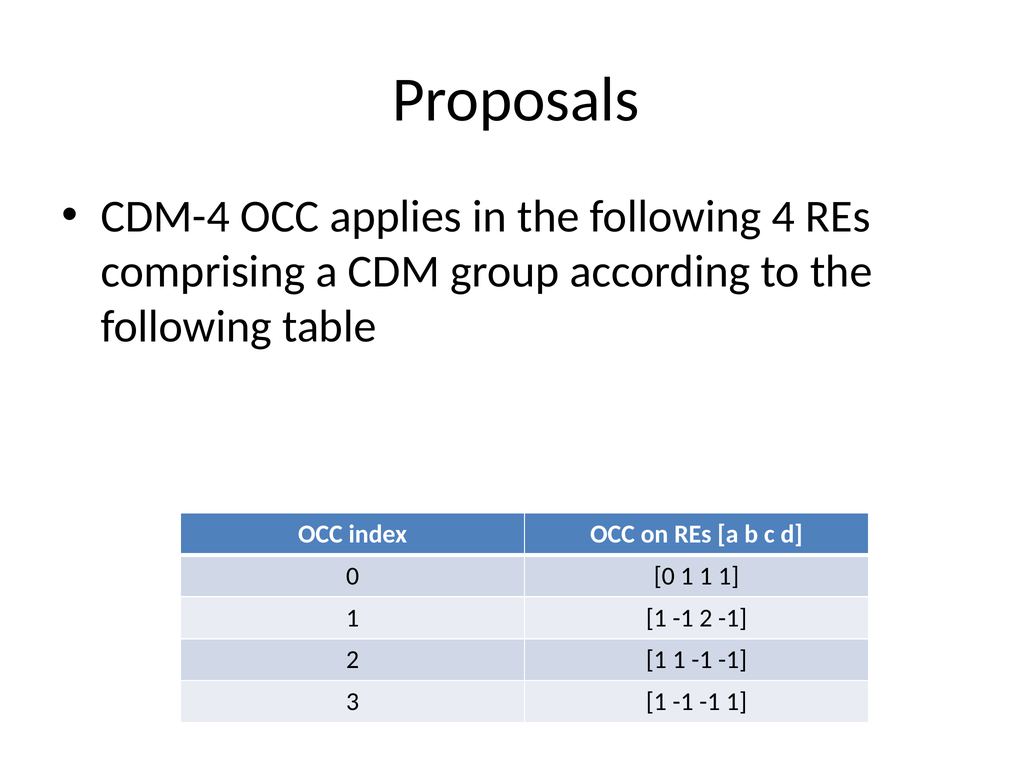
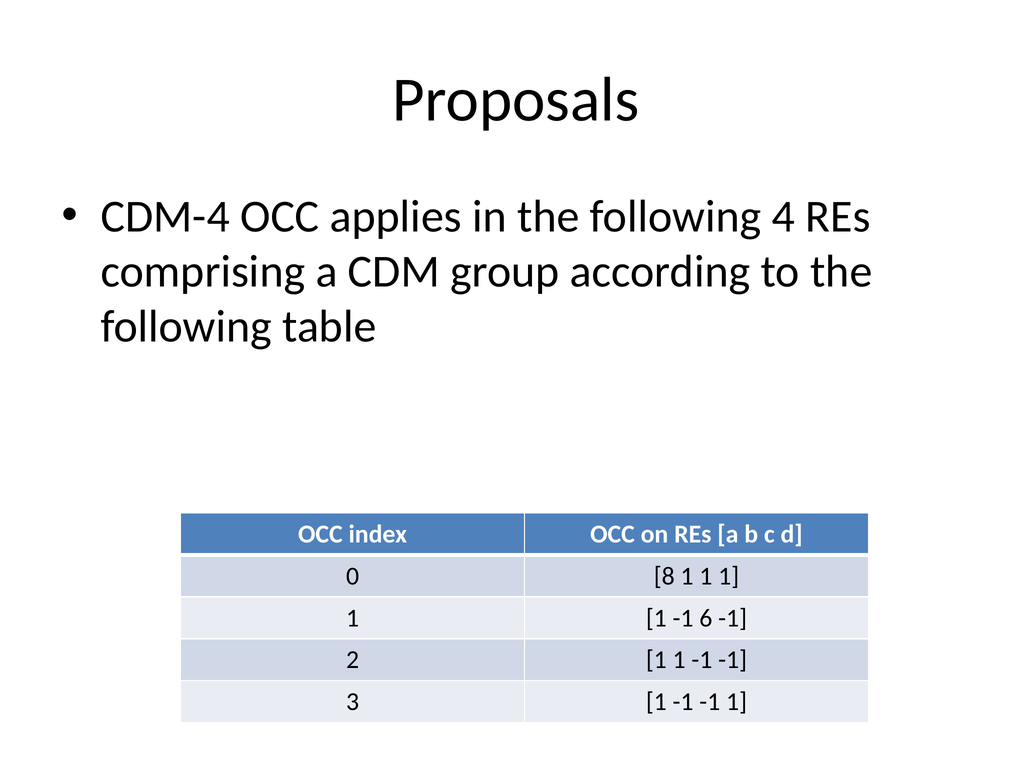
0 0: 0 -> 8 (664, 576)
1 -1 2: 2 -> 6 (706, 618)
